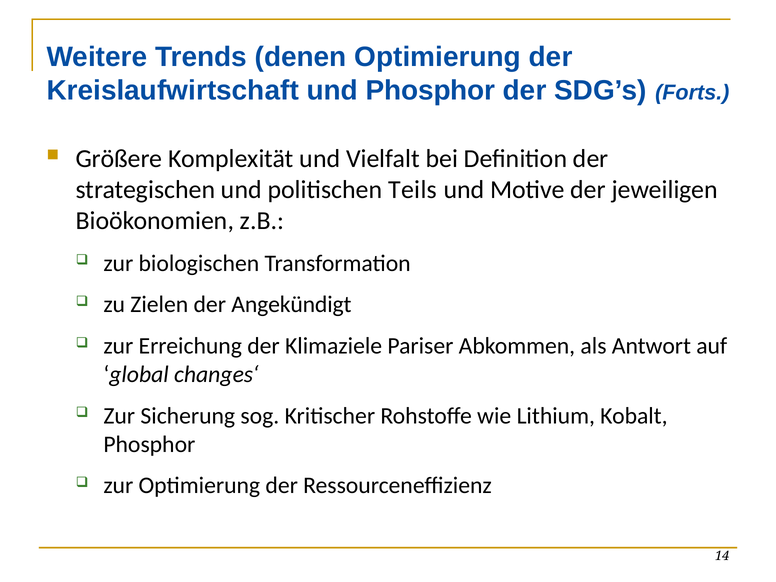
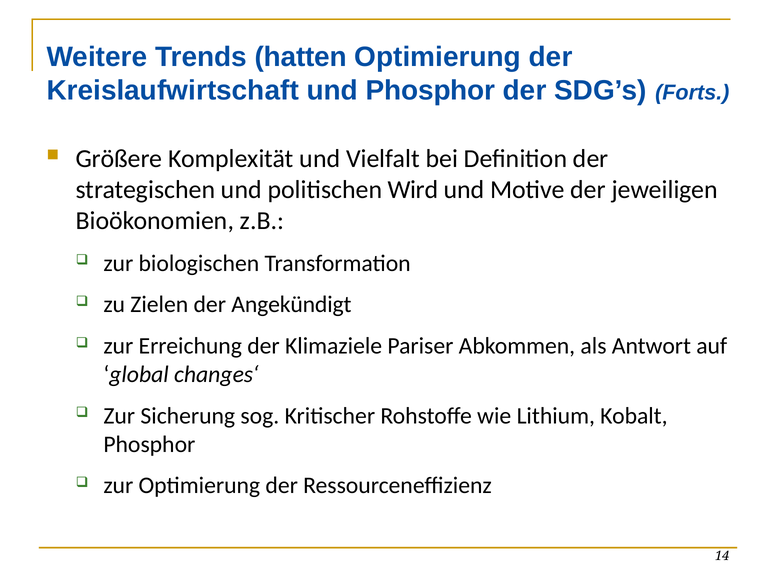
denen: denen -> hatten (301, 57)
Teils: Teils -> Wird (413, 190)
